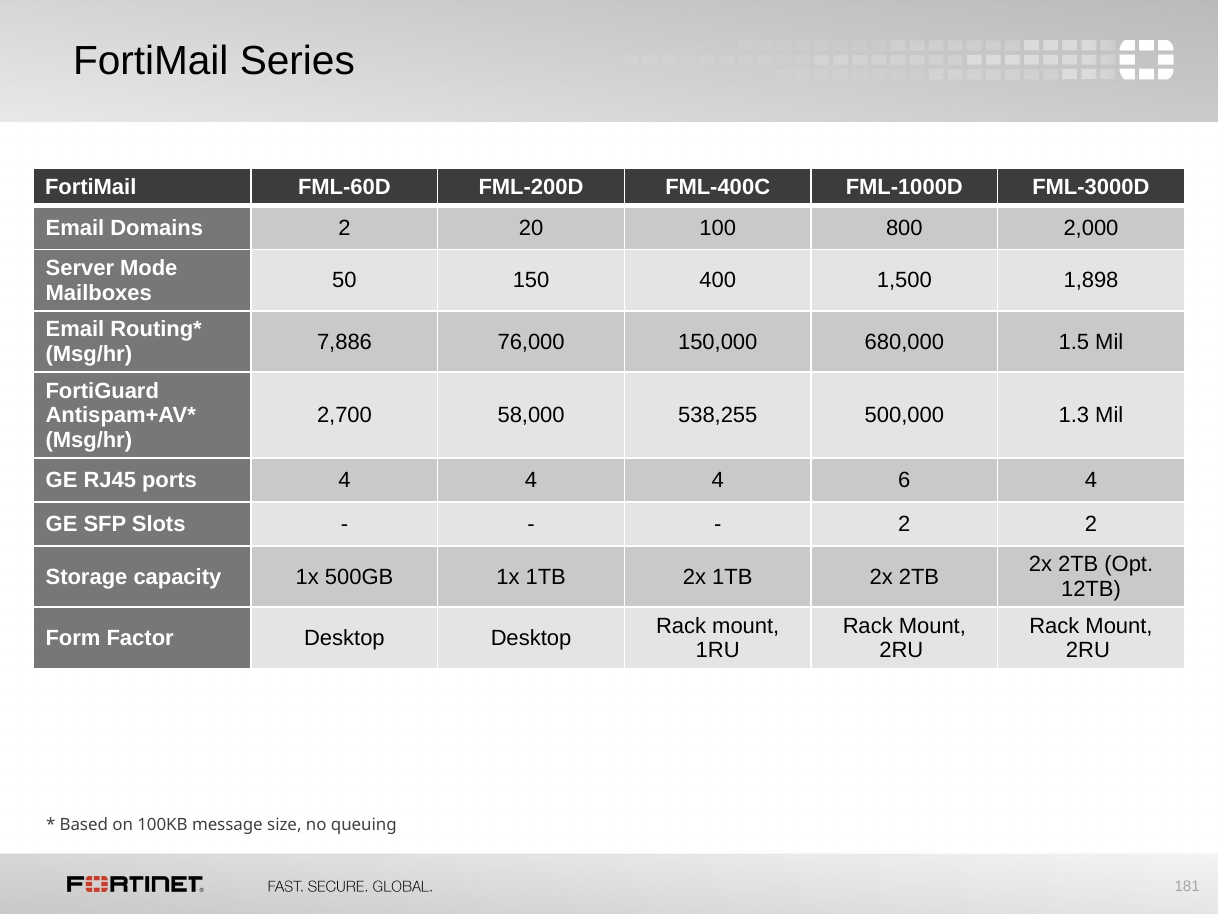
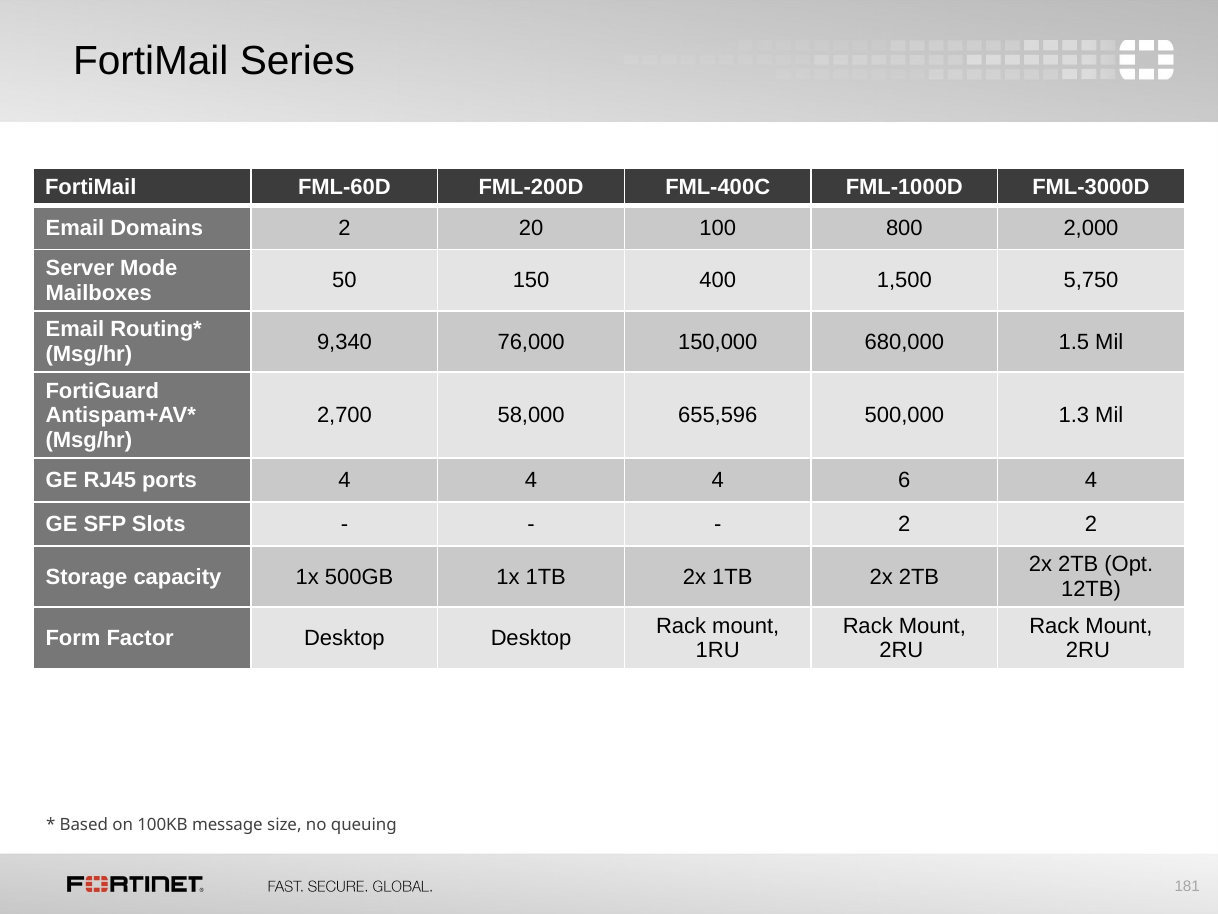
1,898: 1,898 -> 5,750 (1091, 280)
7,886: 7,886 -> 9,340 (344, 342)
538,255: 538,255 -> 655,596 (718, 415)
